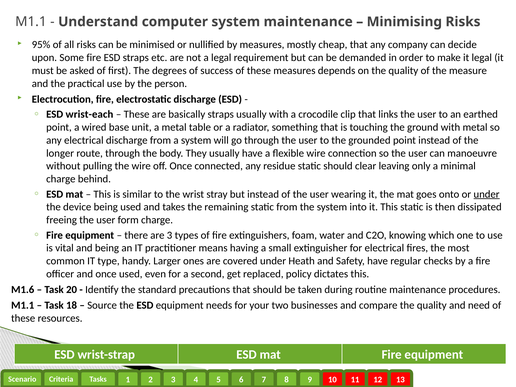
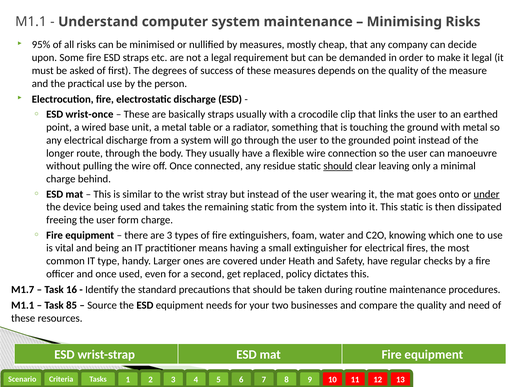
wrist-each: wrist-each -> wrist-once (89, 114)
should underline: none -> present (338, 166)
M1.6: M1.6 -> M1.7 (23, 290)
20: 20 -> 16 (72, 290)
18: 18 -> 85 (72, 305)
